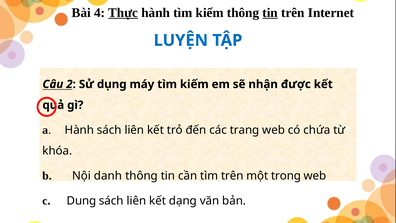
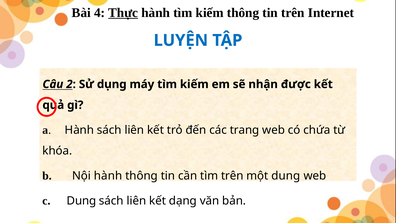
tin underline: present -> none (270, 13)
Nội danh: danh -> hành (108, 176)
một trong: trong -> dung (286, 176)
